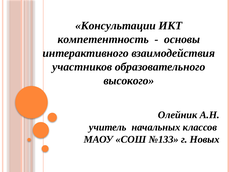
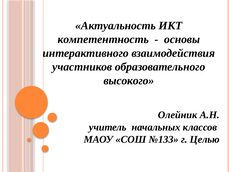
Консультации: Консультации -> Актуальность (116, 26)
Новых: Новых -> Целью (205, 139)
